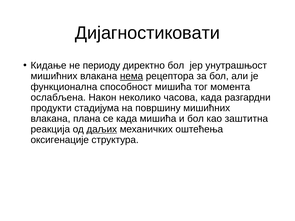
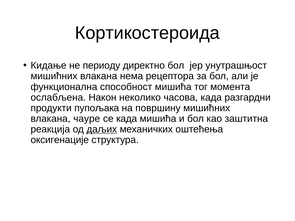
Дијагностиковати: Дијагностиковати -> Кортикостероида (147, 33)
нема underline: present -> none (132, 76)
стадијума: стадијума -> пупољака (97, 108)
плана: плана -> чауре (87, 119)
